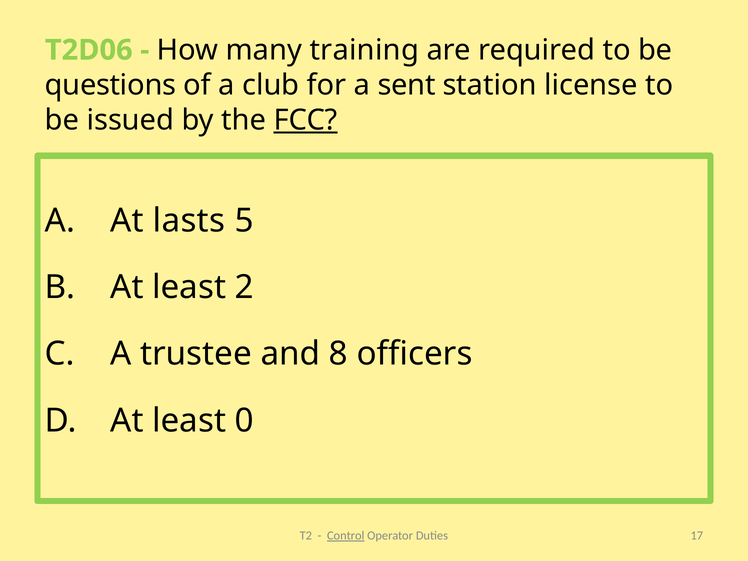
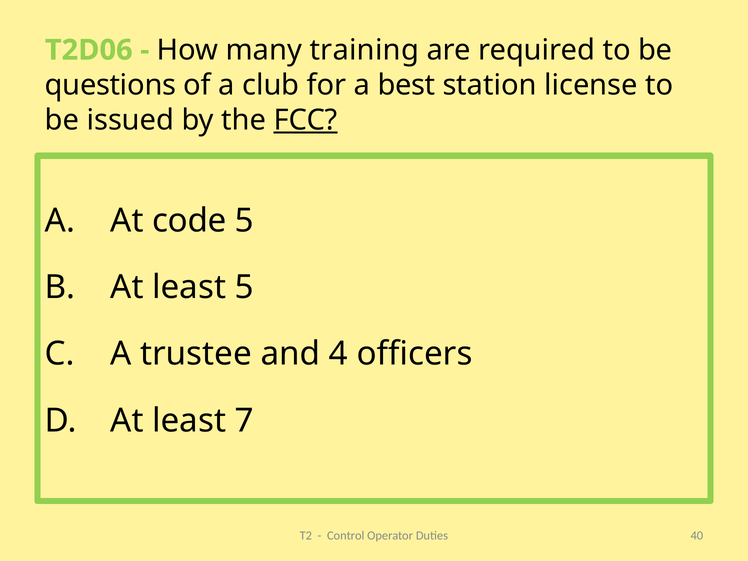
sent: sent -> best (407, 85)
lasts: lasts -> code (189, 221)
least 2: 2 -> 5 (244, 287)
8: 8 -> 4 (338, 354)
0: 0 -> 7 (244, 421)
Control underline: present -> none (346, 536)
17: 17 -> 40 (697, 536)
